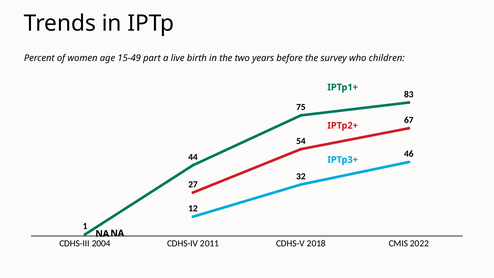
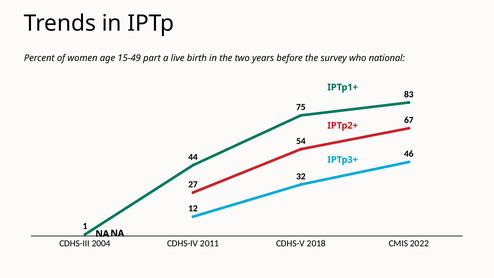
children: children -> national (387, 58)
